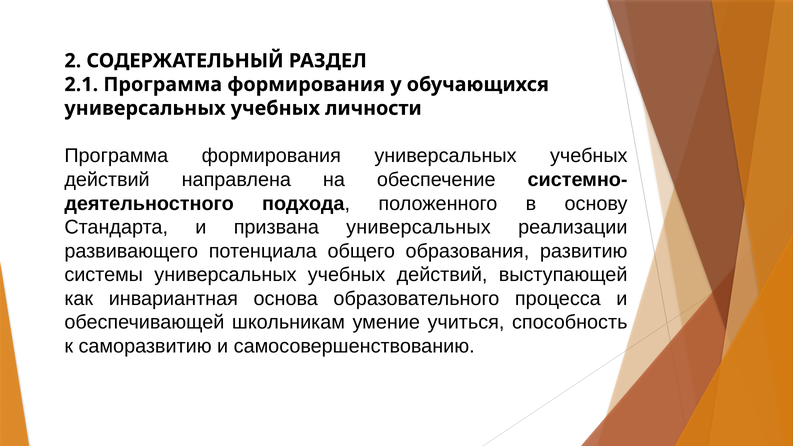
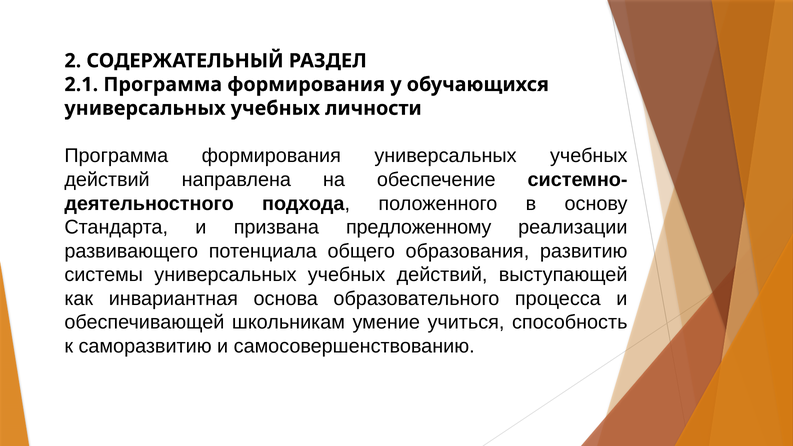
призвана универсальных: универсальных -> предложенному (419, 227)
